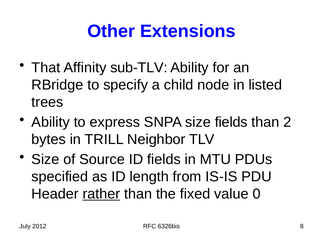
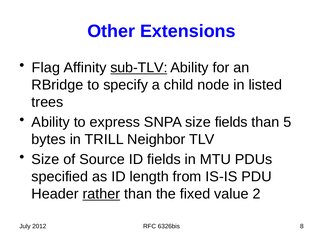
That: That -> Flag (46, 68)
sub-TLV underline: none -> present (139, 68)
2: 2 -> 5 (287, 122)
0: 0 -> 2 (257, 194)
